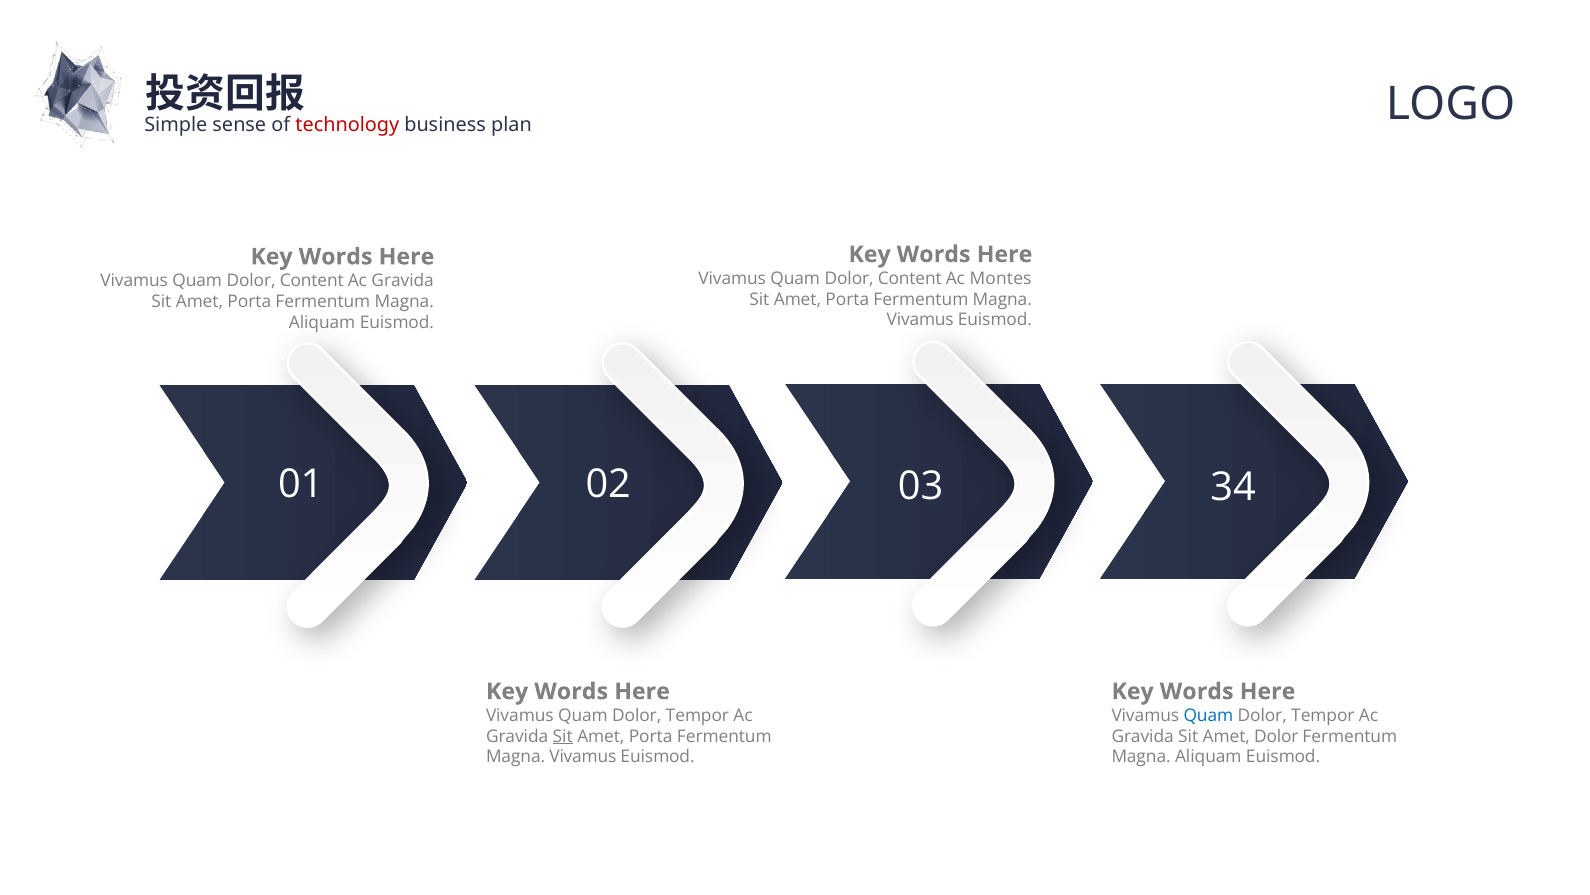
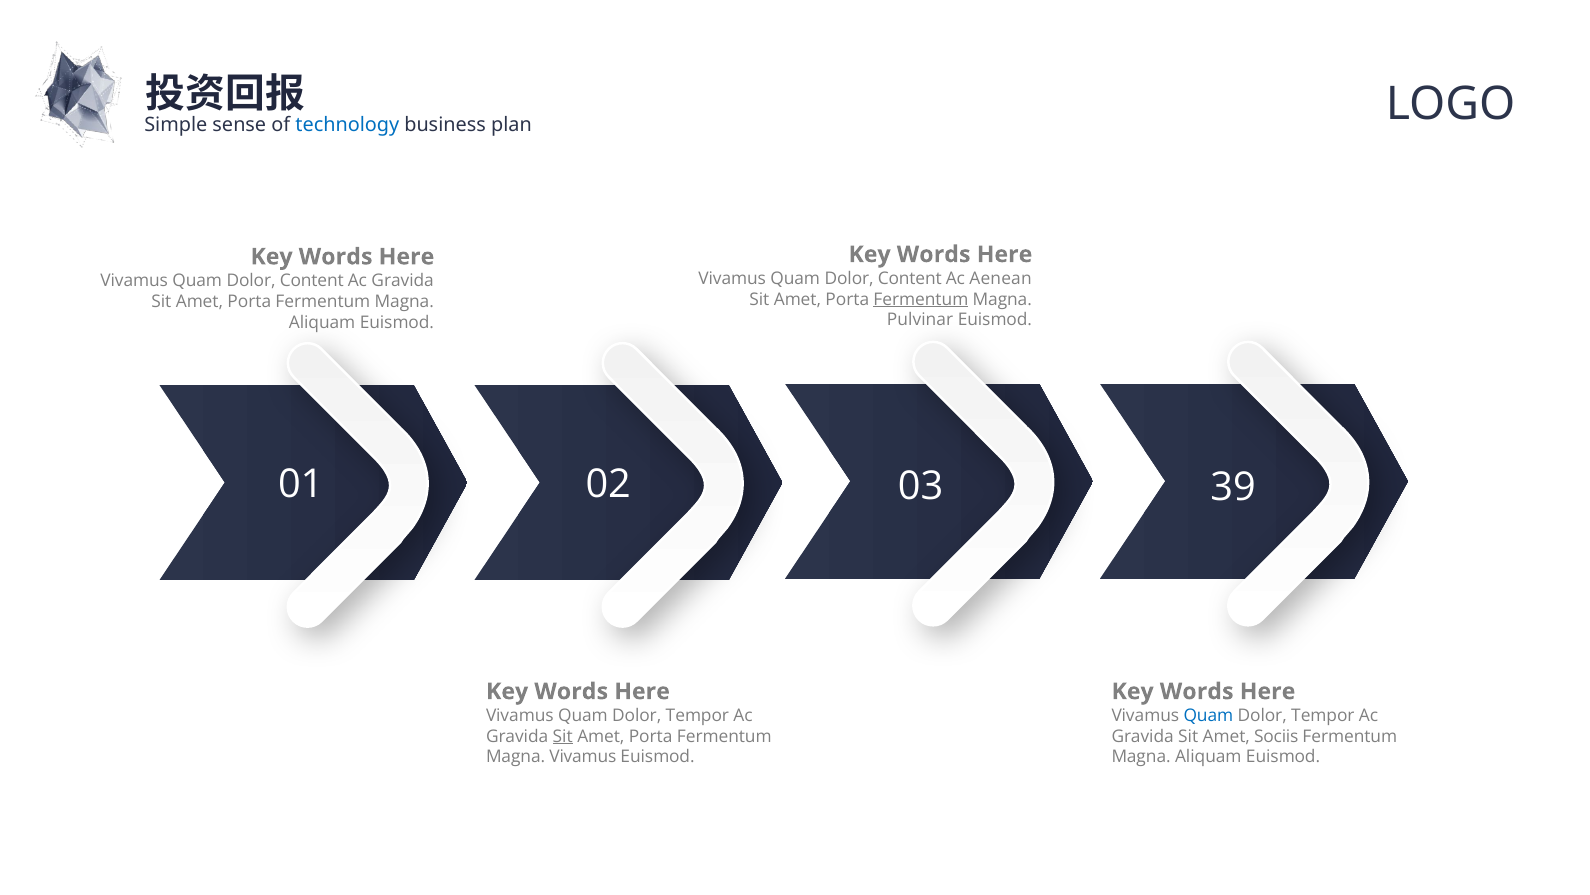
technology colour: red -> blue (347, 125)
Montes: Montes -> Aenean (1001, 278)
Fermentum underline: none -> present (921, 299)
Vivamus: Vivamus -> Pulvinar (920, 320)
34: 34 -> 39 (1233, 487)
Amet Dolor: Dolor -> Sociis (1276, 736)
